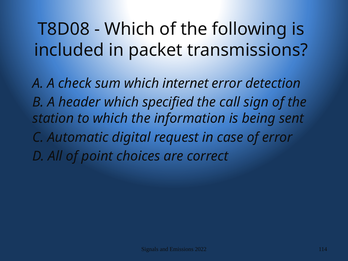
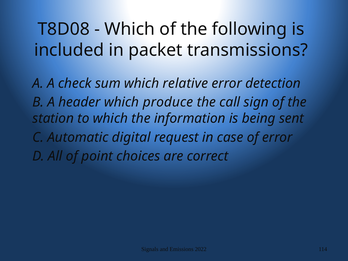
internet: internet -> relative (185, 83)
specified: specified -> produce (168, 102)
